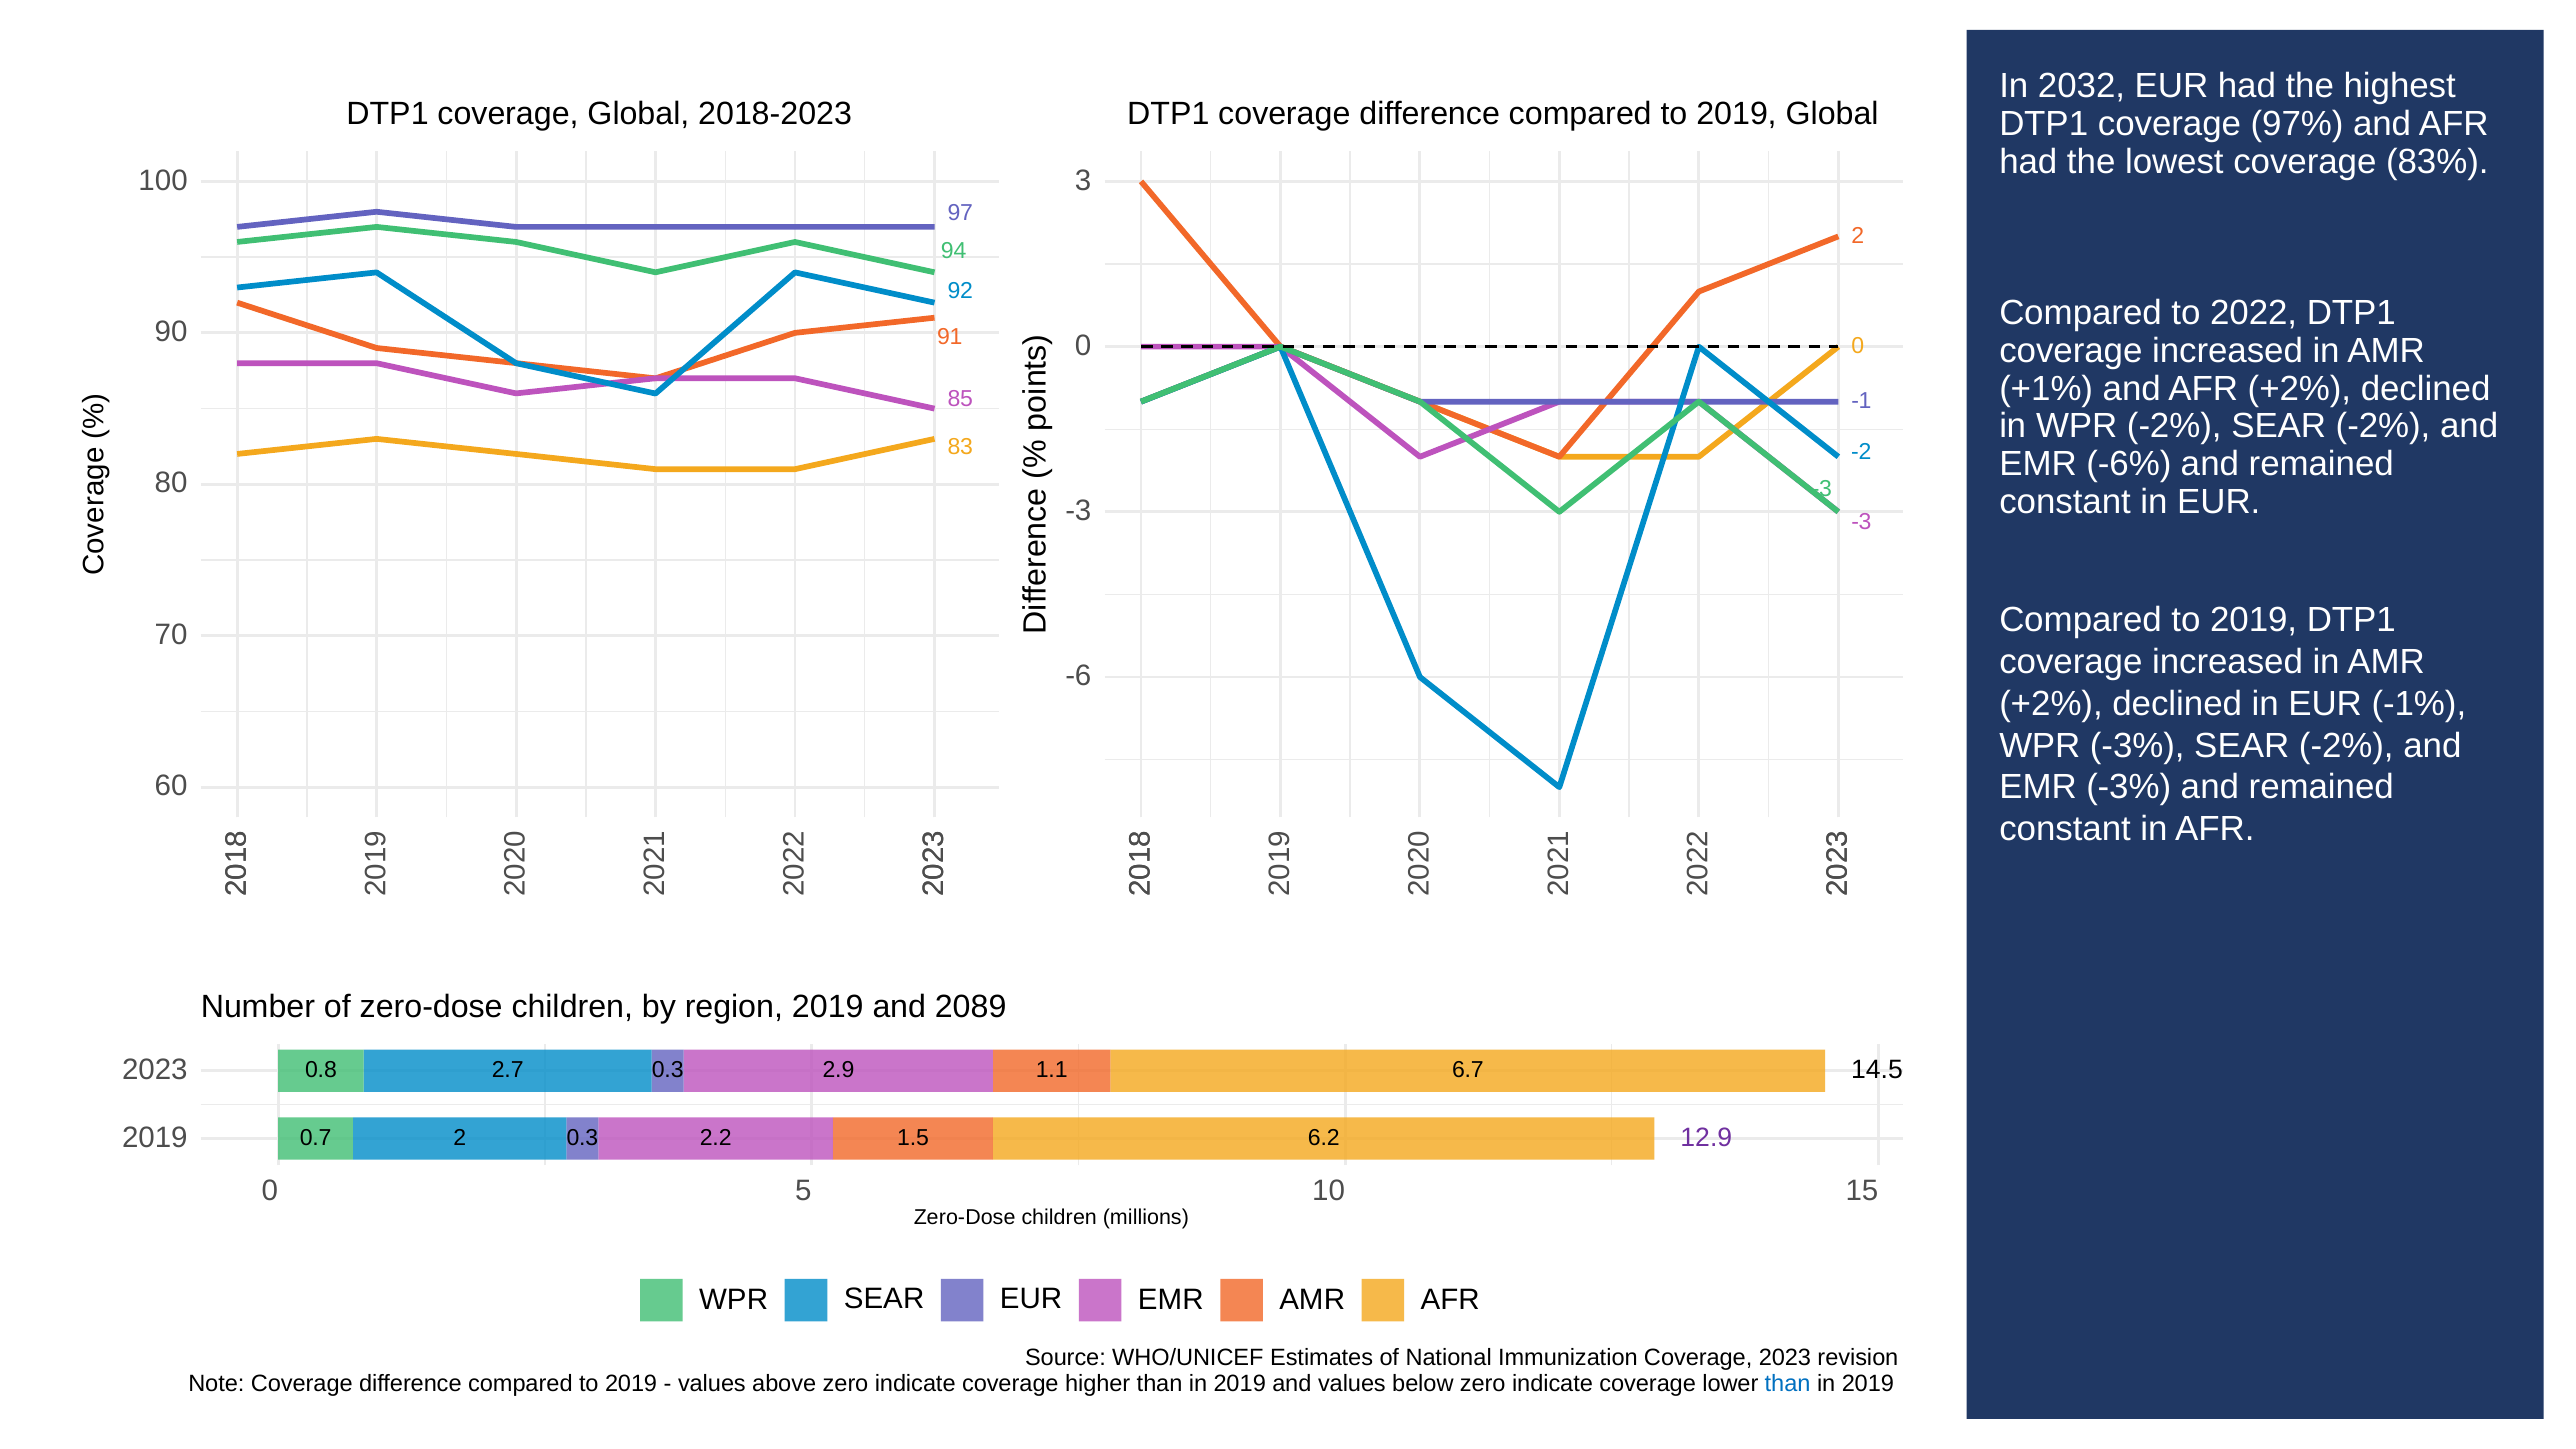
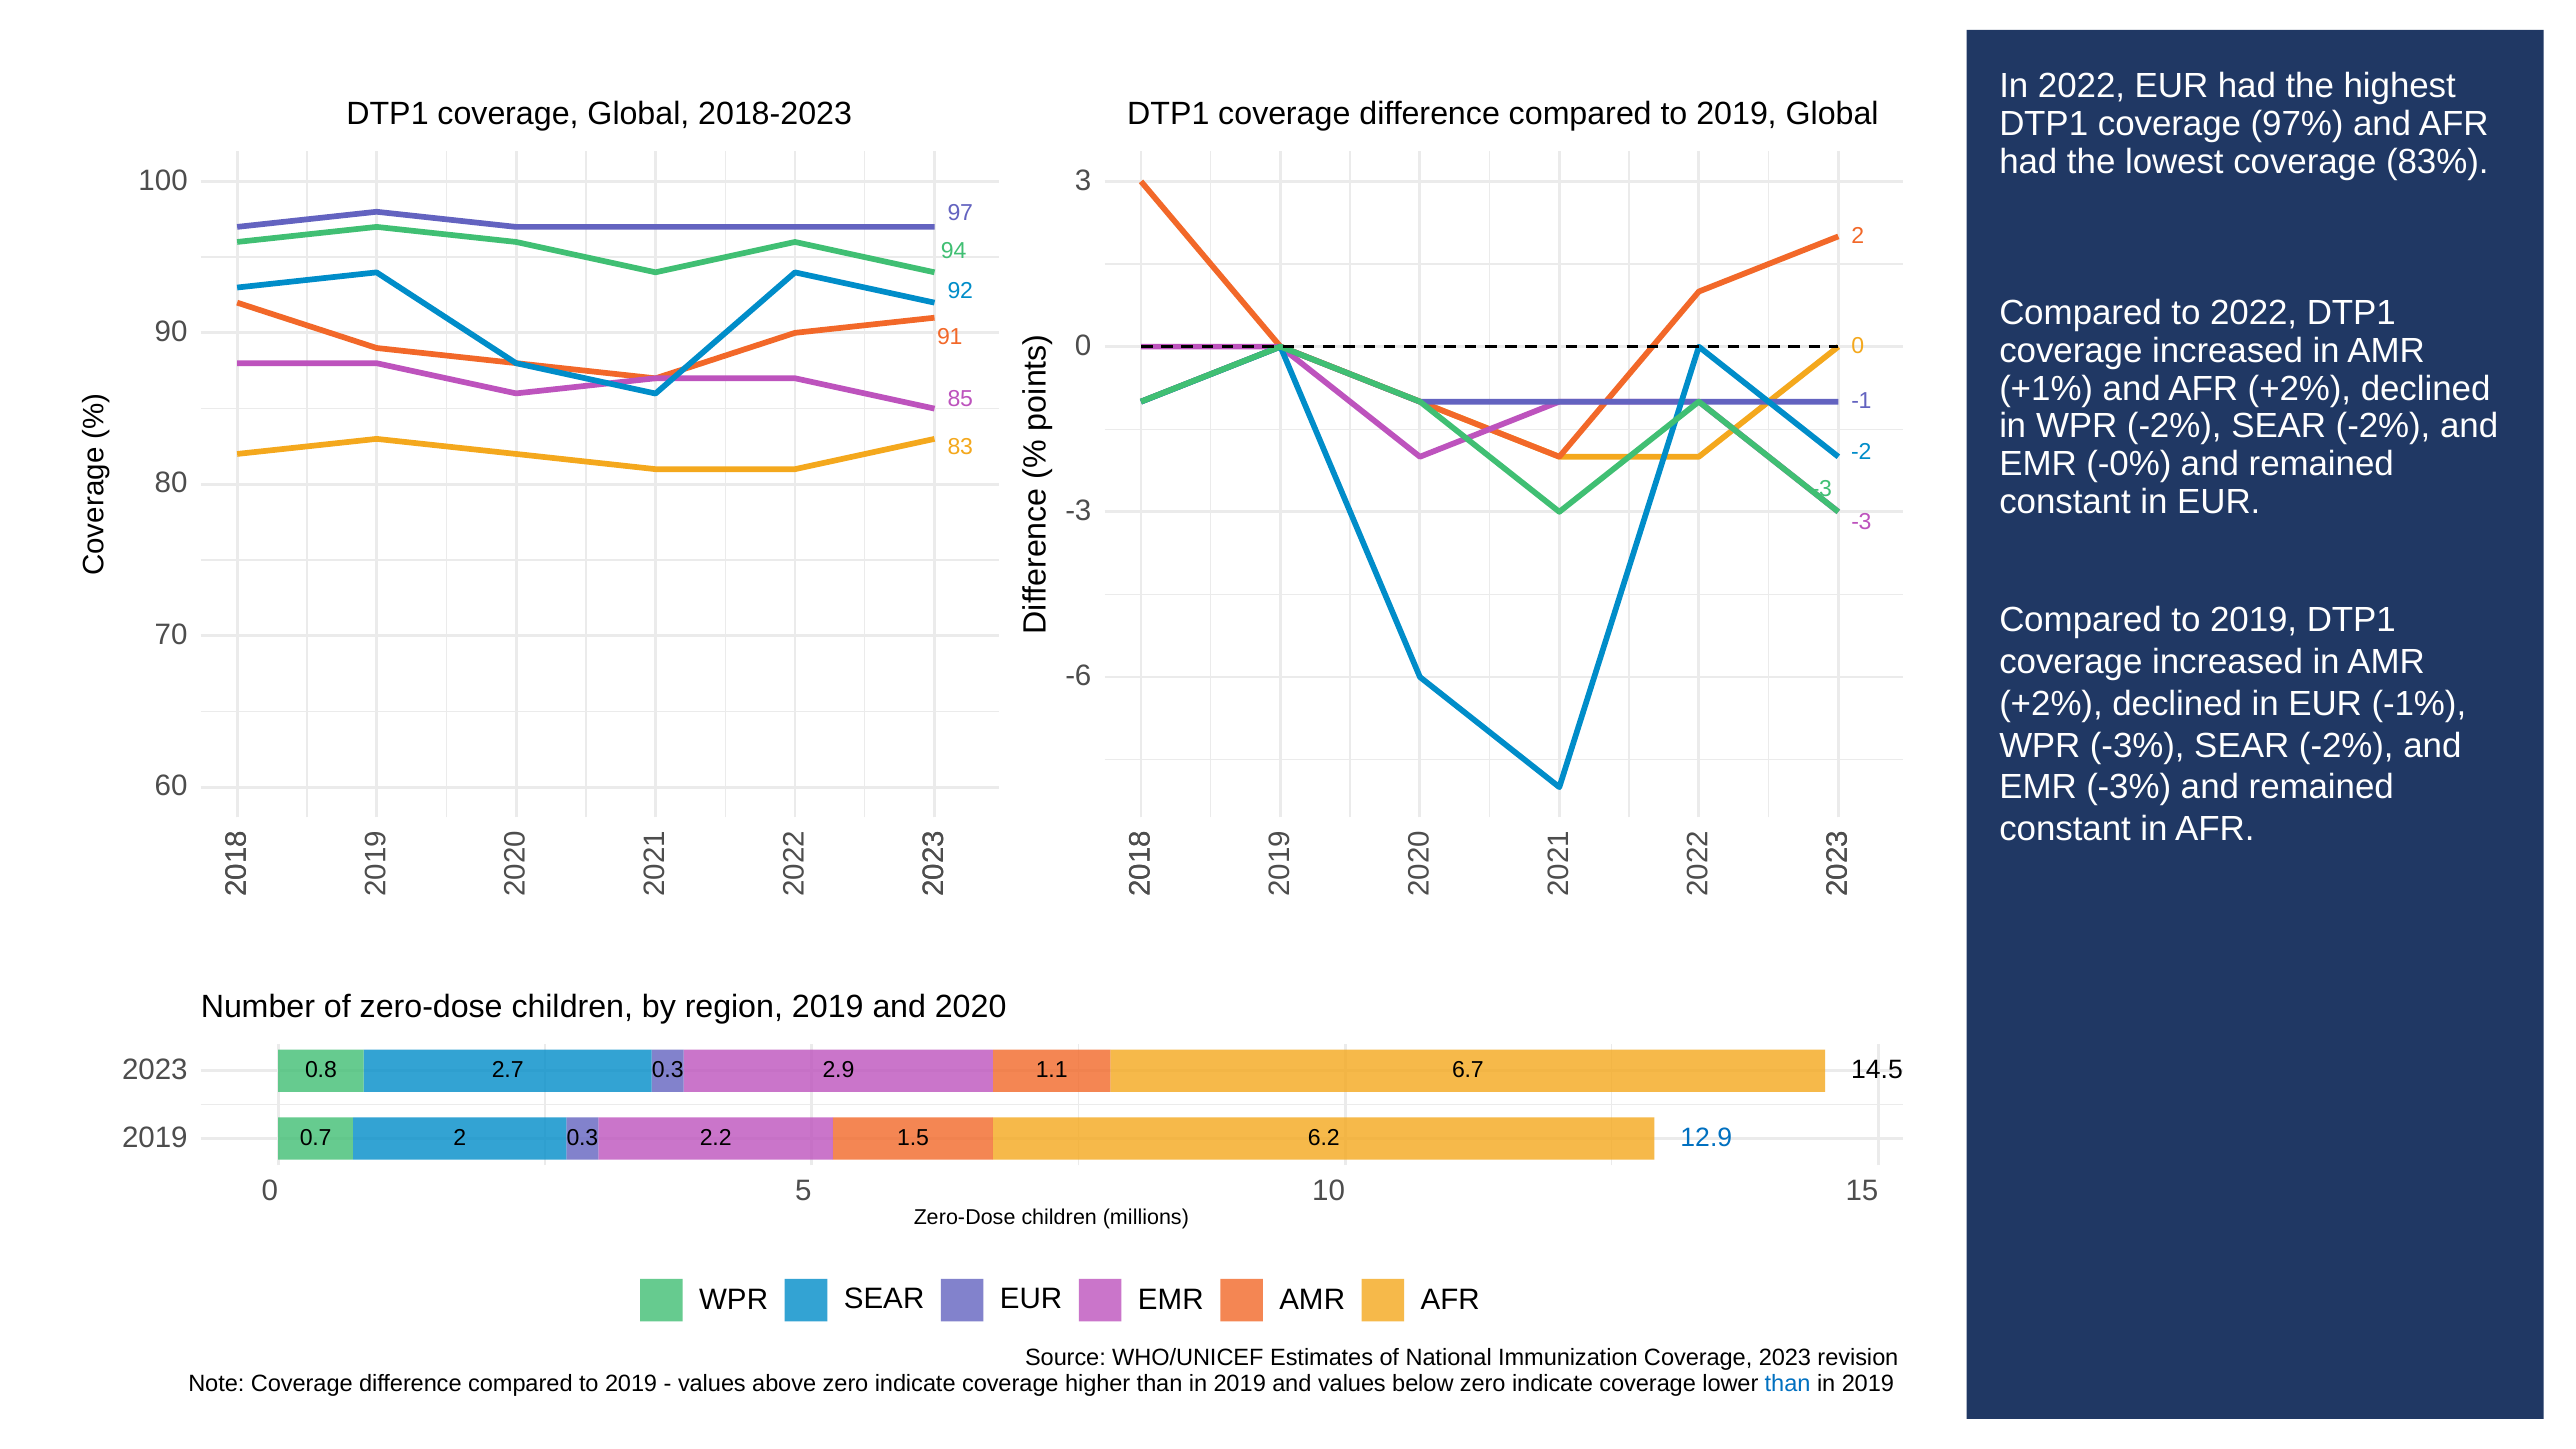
In 2032: 2032 -> 2022 (2082, 86)
-6%: -6% -> -0% (2129, 464)
2089: 2089 -> 2020 (971, 1006)
12.9 colour: purple -> blue (1706, 1138)
